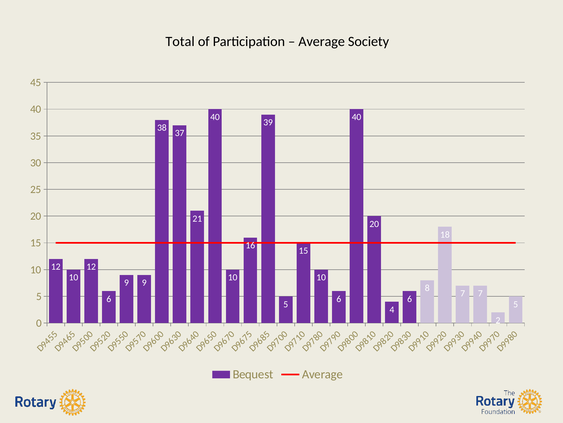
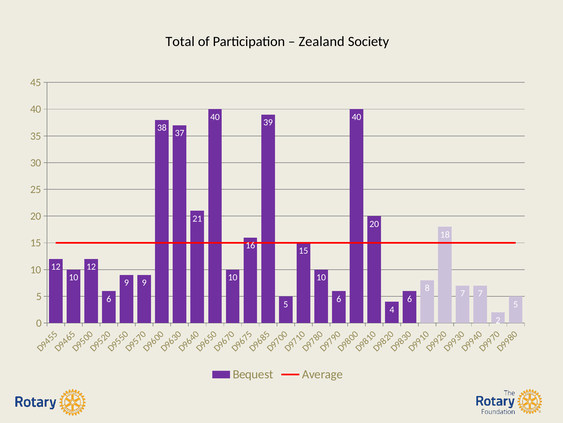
Average: Average -> Zealand (322, 42)
